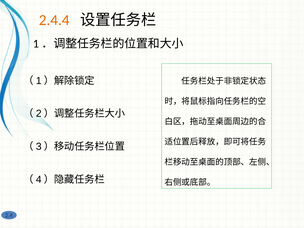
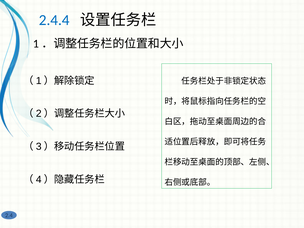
2.4.4 colour: orange -> blue (54, 20)
